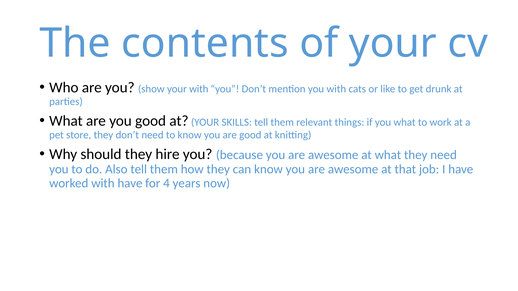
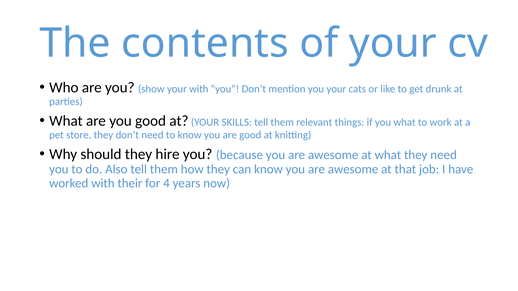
you with: with -> your (336, 89)
with have: have -> their (130, 183)
